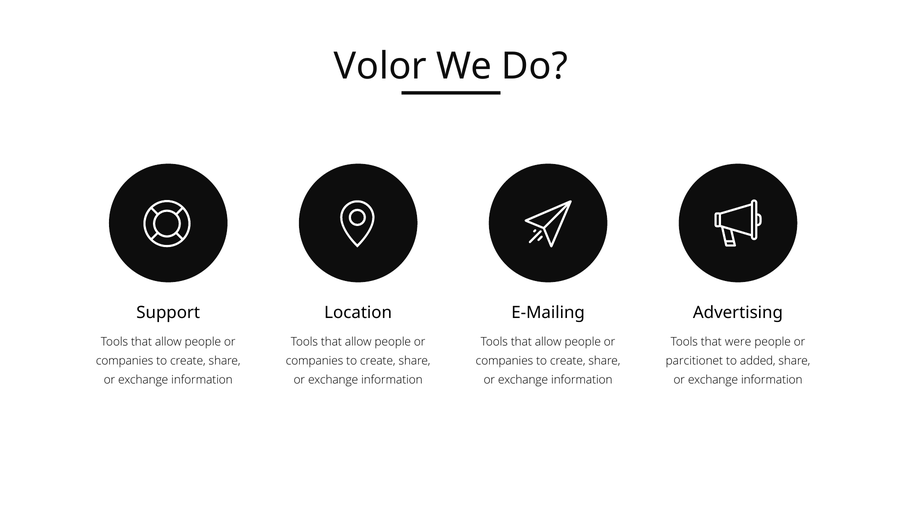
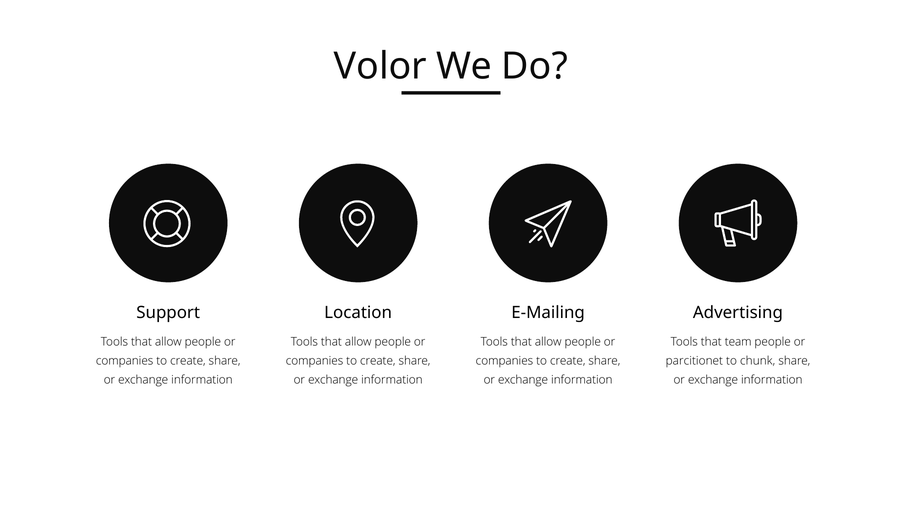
were: were -> team (738, 341)
added: added -> chunk (758, 360)
